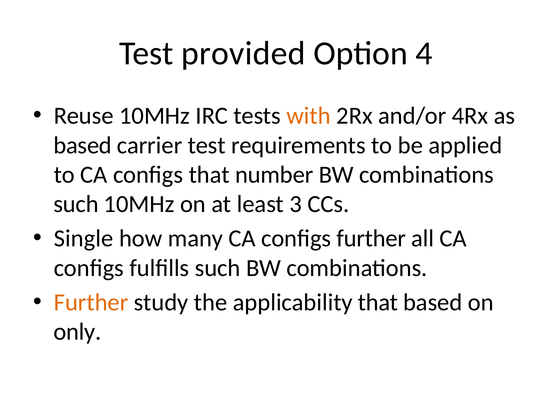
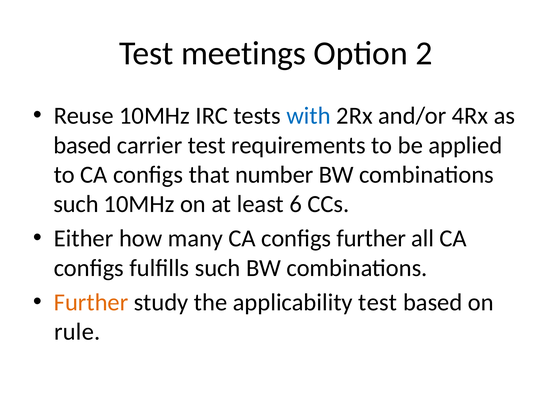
provided: provided -> meetings (244, 53)
4: 4 -> 2 (424, 53)
with colour: orange -> blue (309, 116)
3: 3 -> 6 (296, 204)
Single: Single -> Either (84, 238)
applicability that: that -> test (378, 302)
only: only -> rule (77, 332)
